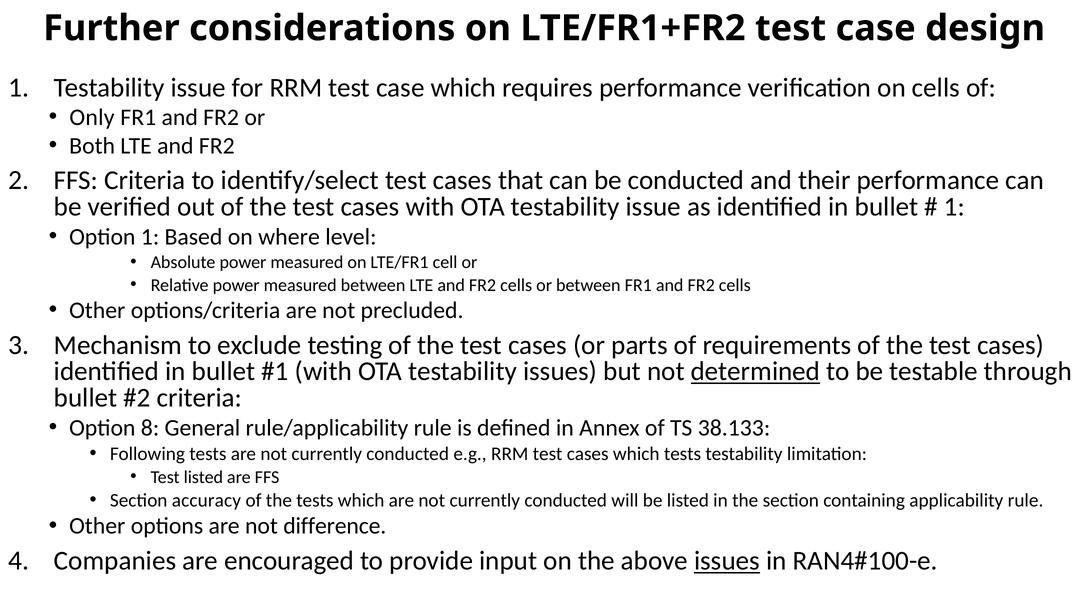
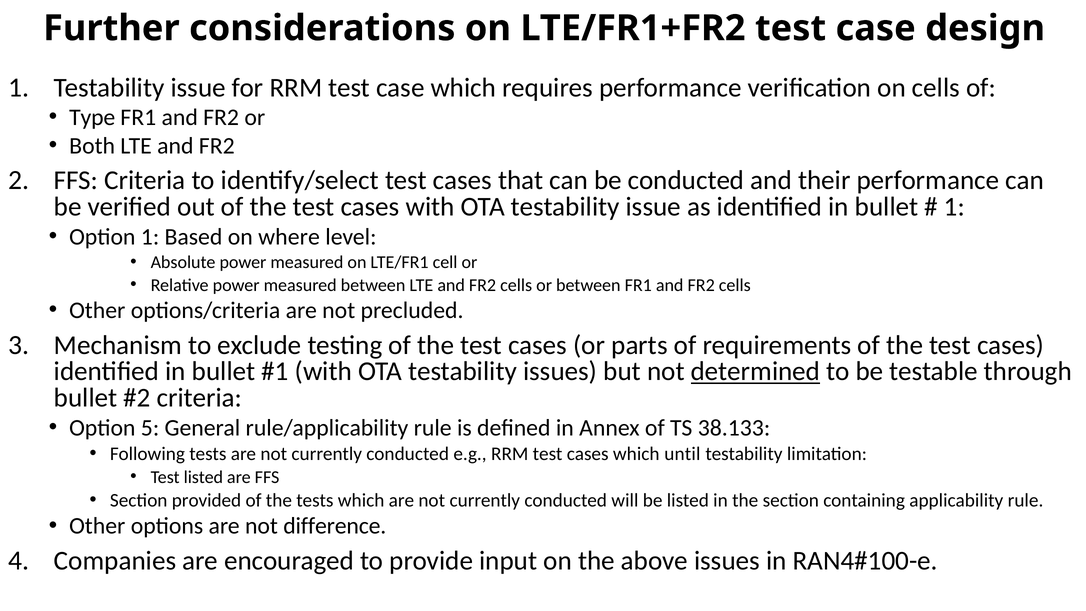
Only: Only -> Type (92, 118)
8: 8 -> 5 (150, 428)
which tests: tests -> until (682, 454)
accuracy: accuracy -> provided (207, 500)
issues underline: present -> none (727, 561)
